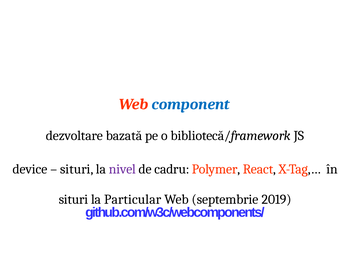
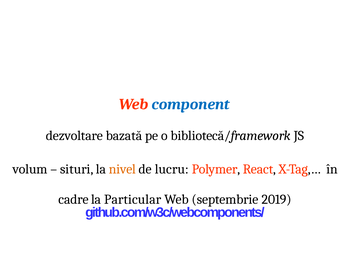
device: device -> volum (30, 170)
nivel colour: purple -> orange (122, 170)
cadru: cadru -> lucru (172, 170)
situri: situri -> cadre (74, 200)
